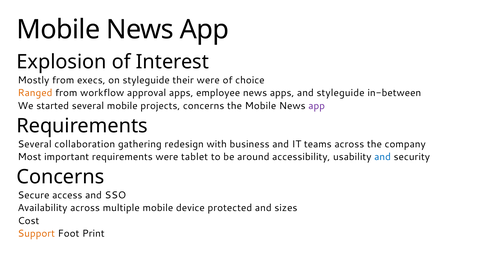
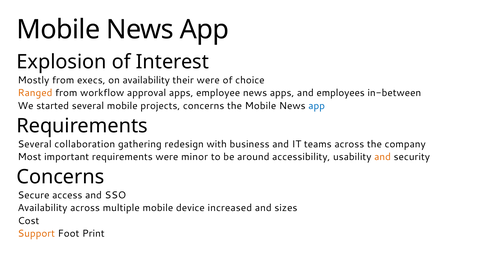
on styleguide: styleguide -> availability (146, 80)
and styleguide: styleguide -> employees (341, 93)
app colour: purple -> blue (317, 106)
tablet: tablet -> minor (195, 157)
and colour: blue -> orange (383, 157)
protected: protected -> increased (230, 208)
